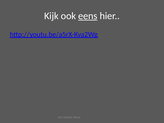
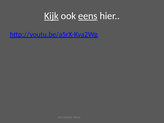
Kijk underline: none -> present (51, 16)
